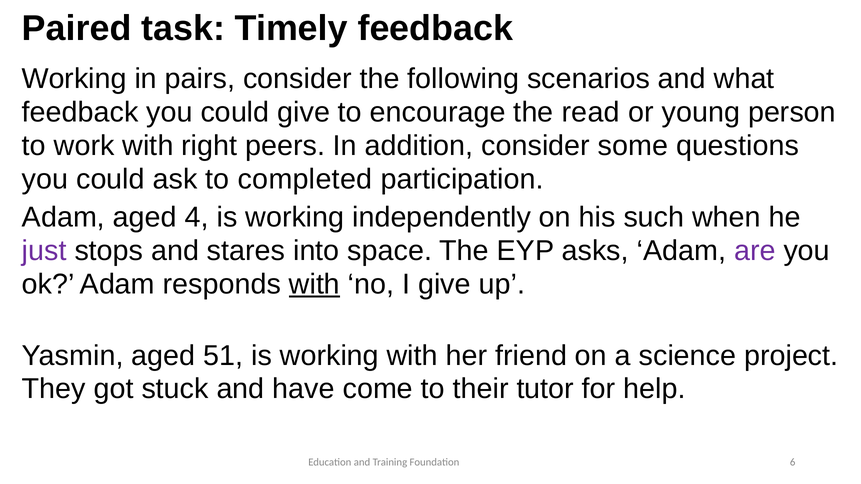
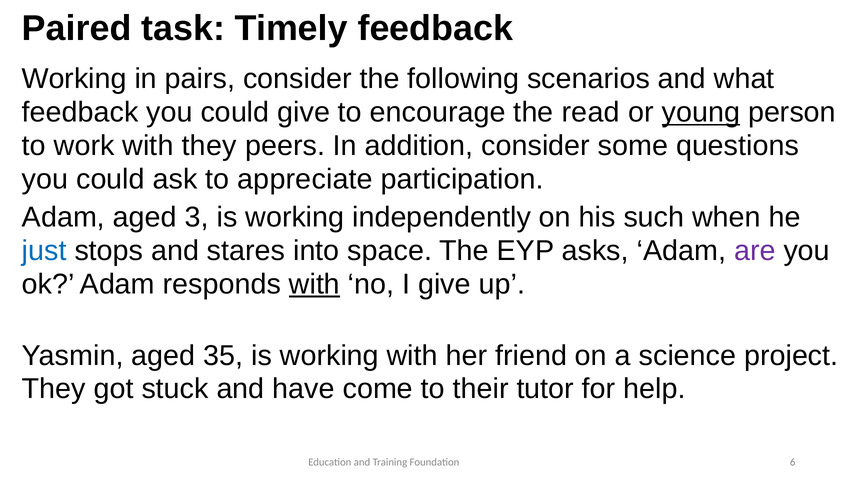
young underline: none -> present (701, 112)
with right: right -> they (209, 146)
completed: completed -> appreciate (305, 179)
4: 4 -> 3 (197, 217)
just colour: purple -> blue (44, 251)
51: 51 -> 35 (223, 356)
